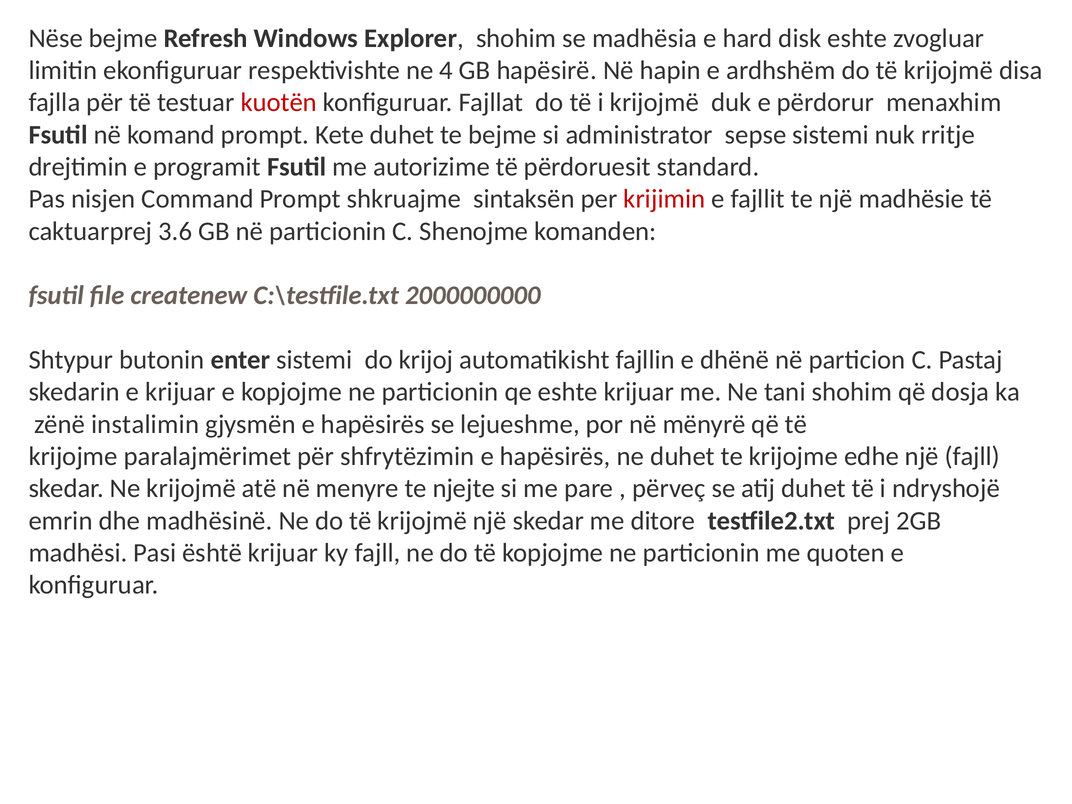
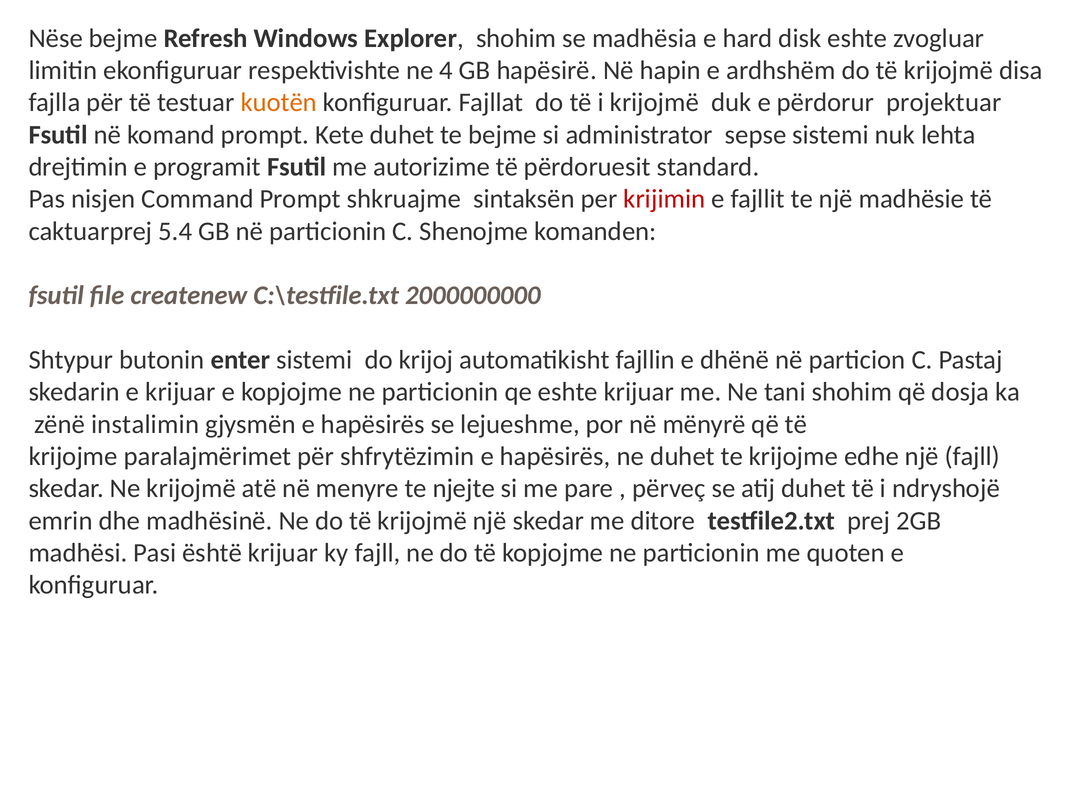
kuotën colour: red -> orange (279, 103)
menaxhim: menaxhim -> projektuar (944, 103)
rritje: rritje -> lehta (948, 135)
3.6: 3.6 -> 5.4 (175, 231)
